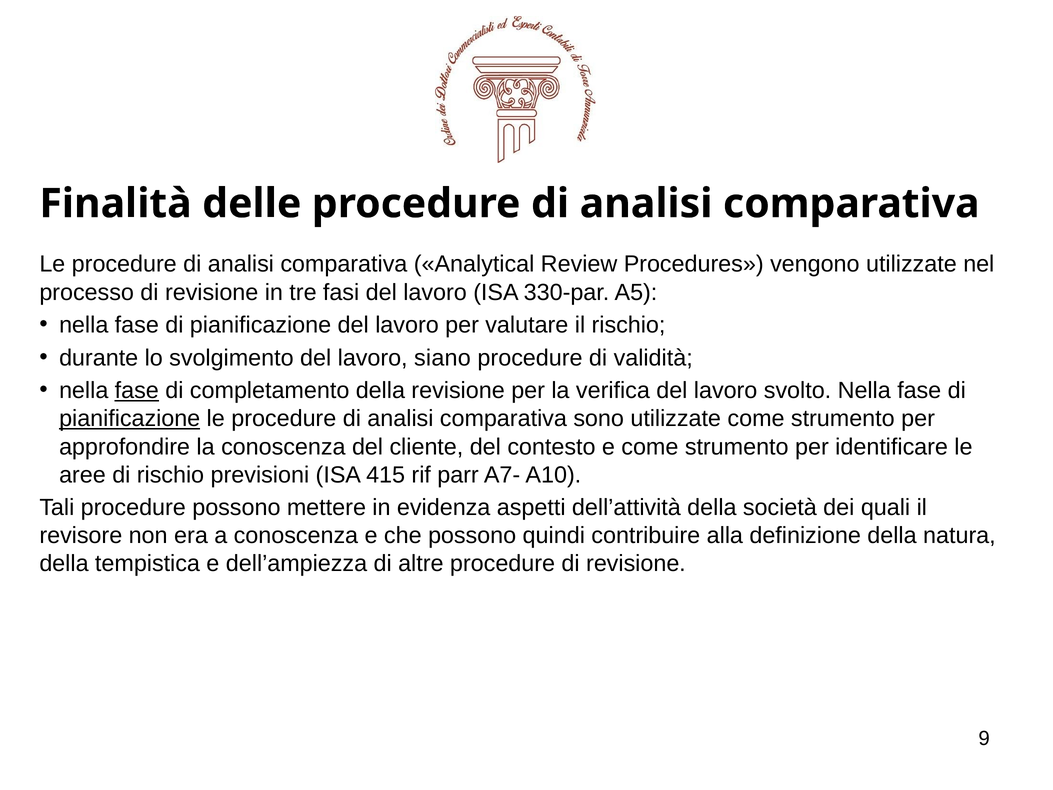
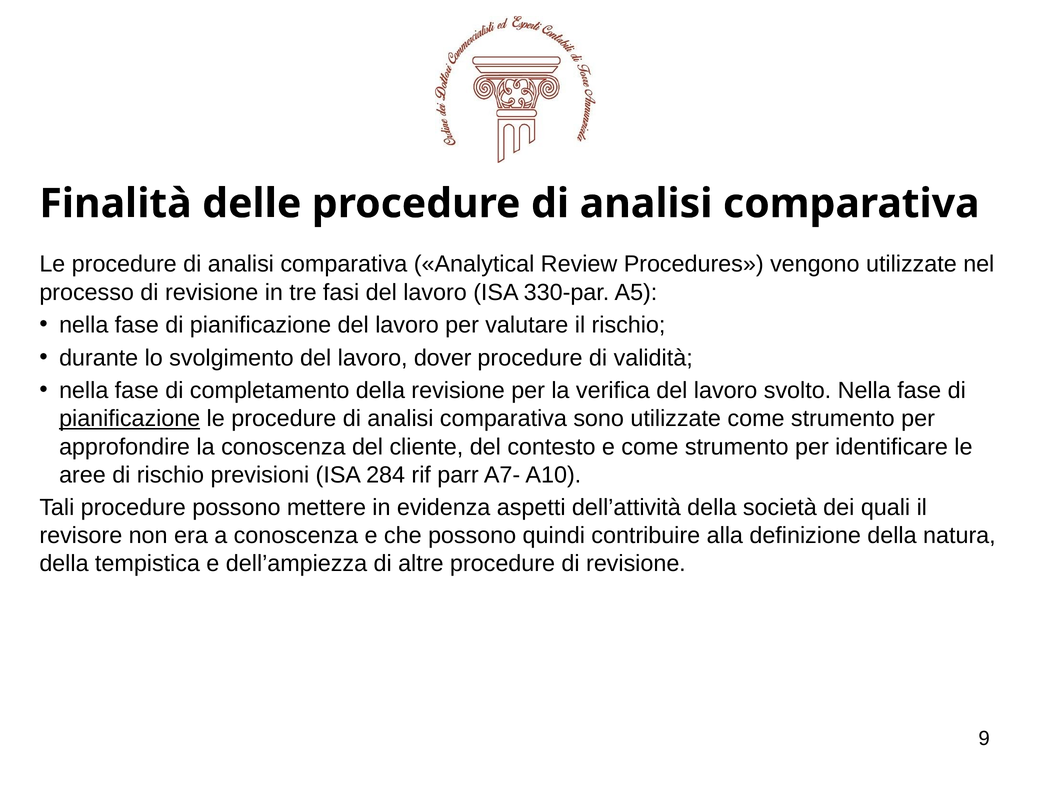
siano: siano -> dover (443, 358)
fase underline: present -> none (137, 391)
415: 415 -> 284 (386, 475)
